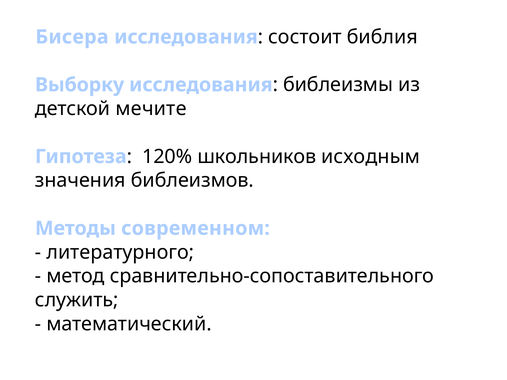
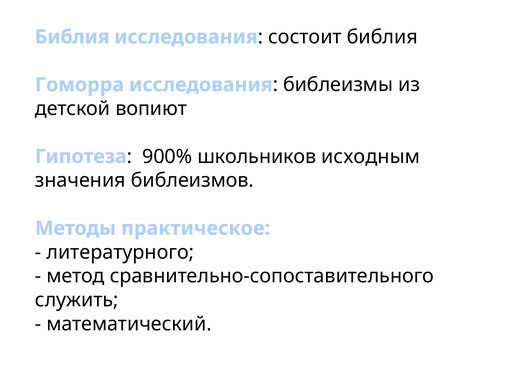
Бисера: Бисера -> Библия (72, 37)
Выборку: Выборку -> Гоморра (80, 85)
мечите: мечите -> вопиют (151, 109)
120%: 120% -> 900% (167, 157)
современном: современном -> практическое (196, 228)
